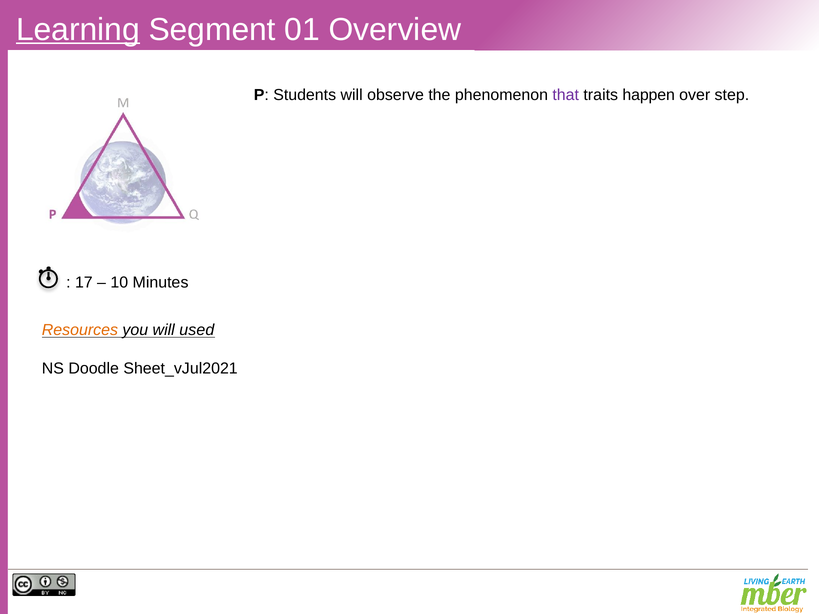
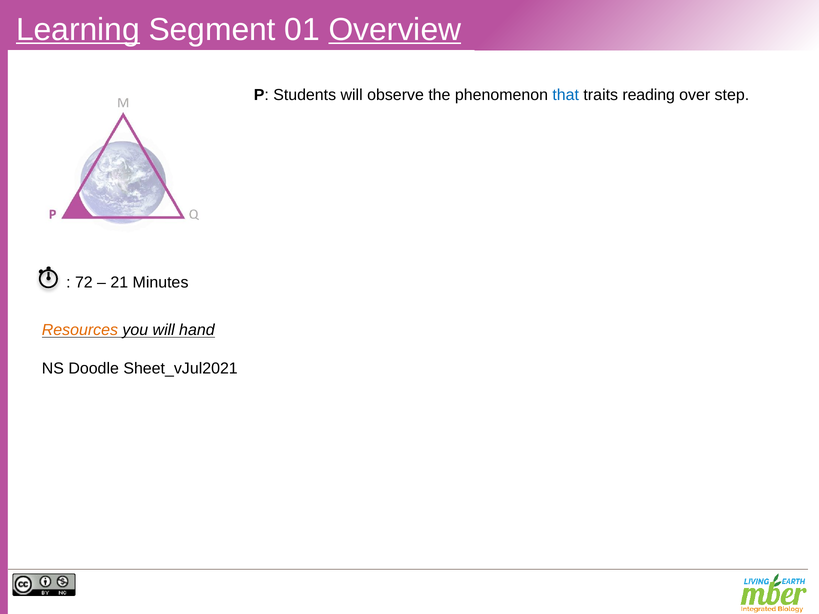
Overview underline: none -> present (395, 30)
that colour: purple -> blue (566, 95)
happen: happen -> reading (649, 95)
17: 17 -> 72 (84, 283)
10: 10 -> 21 (119, 283)
used: used -> hand (197, 330)
